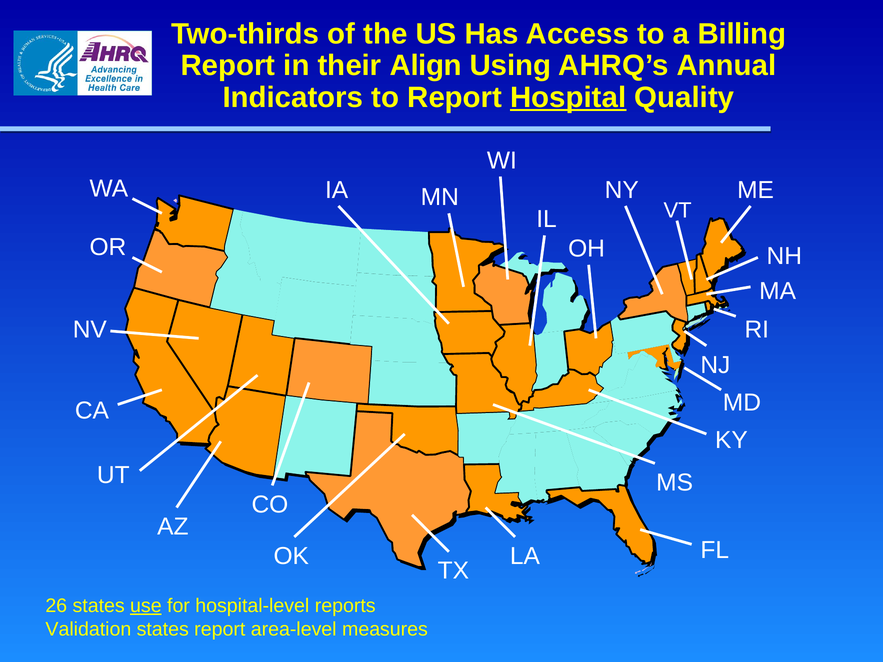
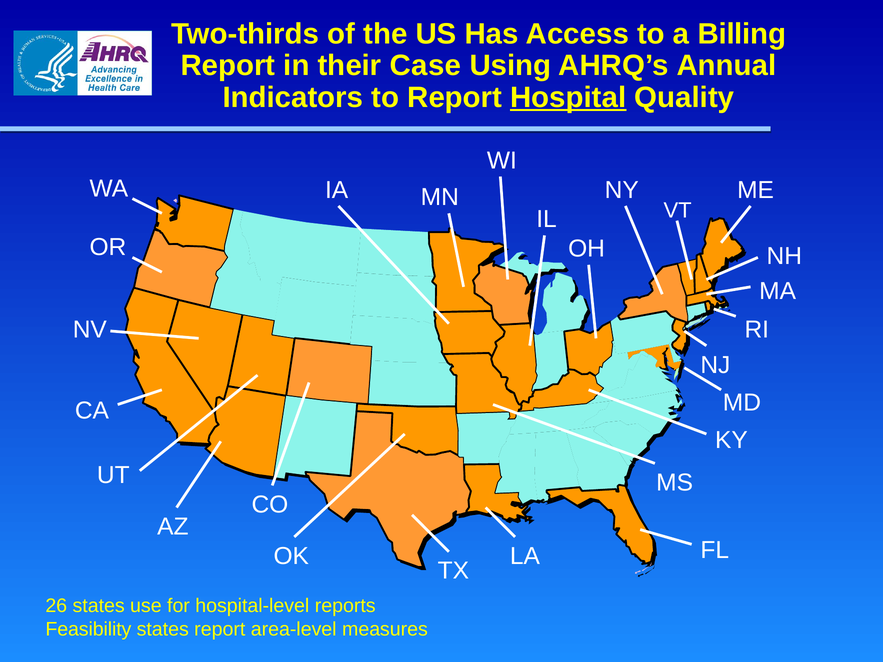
Align: Align -> Case (425, 66)
use underline: present -> none (146, 606)
Validation: Validation -> Feasibility (88, 630)
